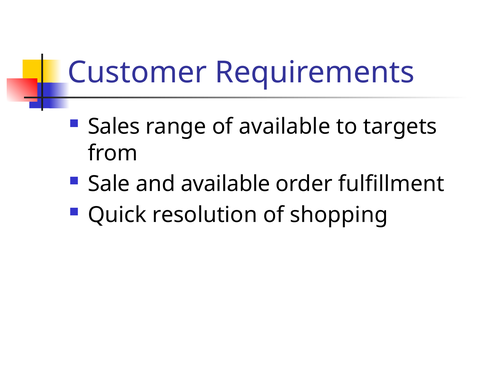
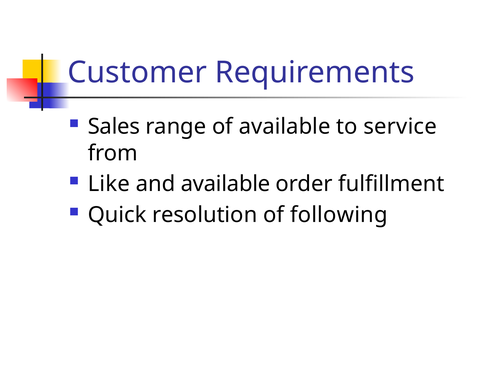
targets: targets -> service (400, 127)
Sale: Sale -> Like (109, 184)
shopping: shopping -> following (339, 215)
